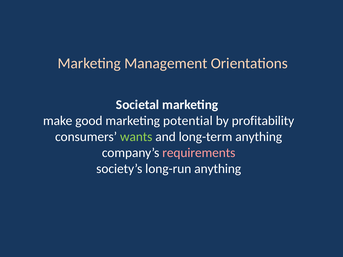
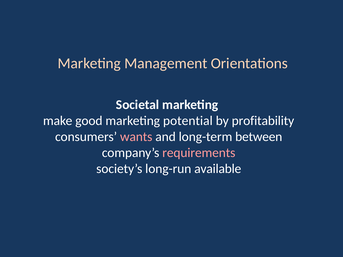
wants colour: light green -> pink (136, 137)
long-term anything: anything -> between (259, 137)
long-run anything: anything -> available (218, 169)
